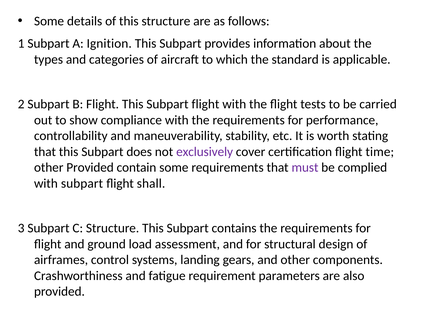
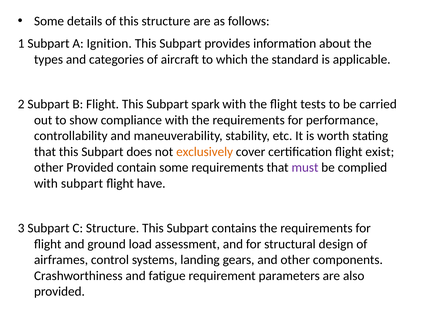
This Subpart flight: flight -> spark (206, 104)
exclusively colour: purple -> orange (205, 152)
time: time -> exist (380, 152)
shall: shall -> have (151, 183)
